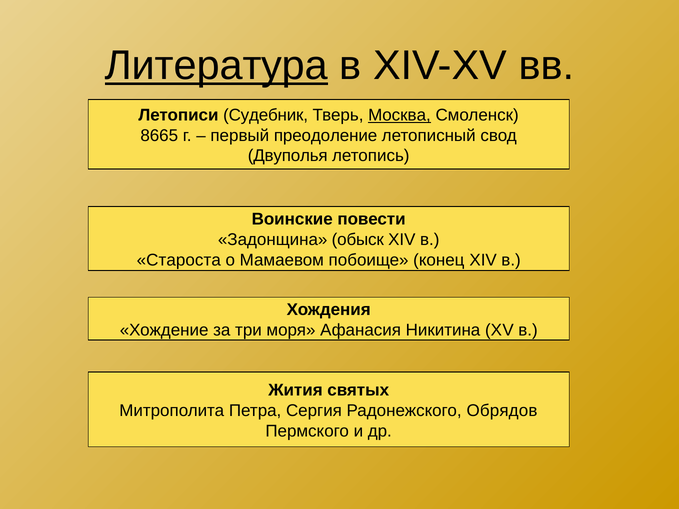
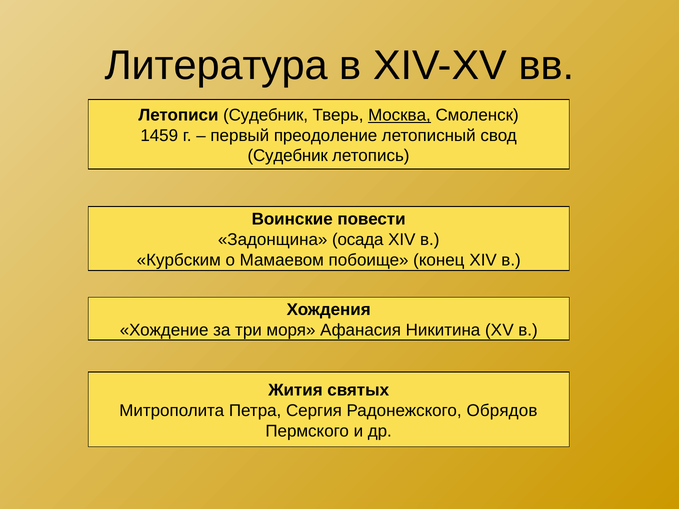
Литература underline: present -> none (216, 66)
8665: 8665 -> 1459 (159, 136)
Двуполья: Двуполья -> Судебник (288, 156)
обыск: обыск -> осада (358, 240)
Староста: Староста -> Курбским (179, 260)
